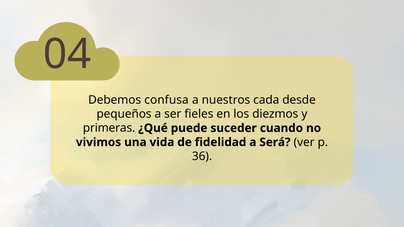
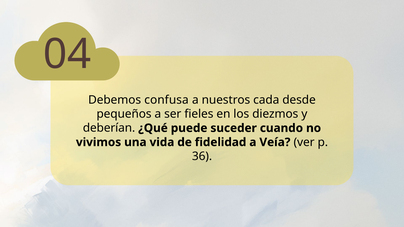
primeras: primeras -> deberían (109, 128)
Será: Será -> Veía (275, 142)
